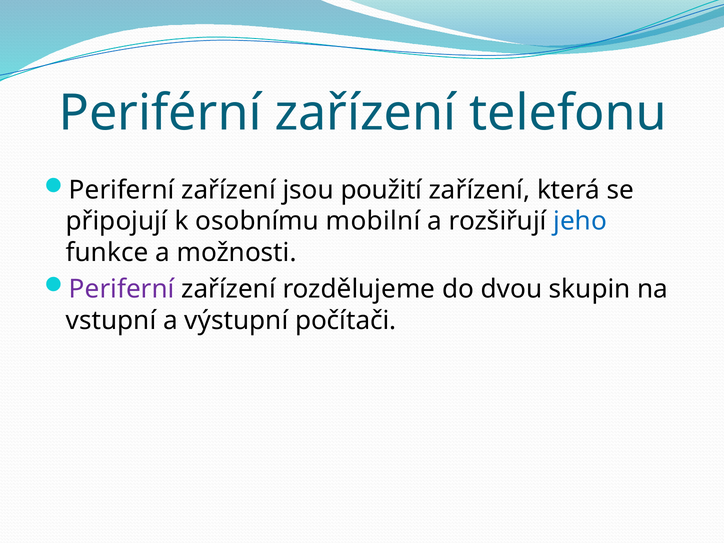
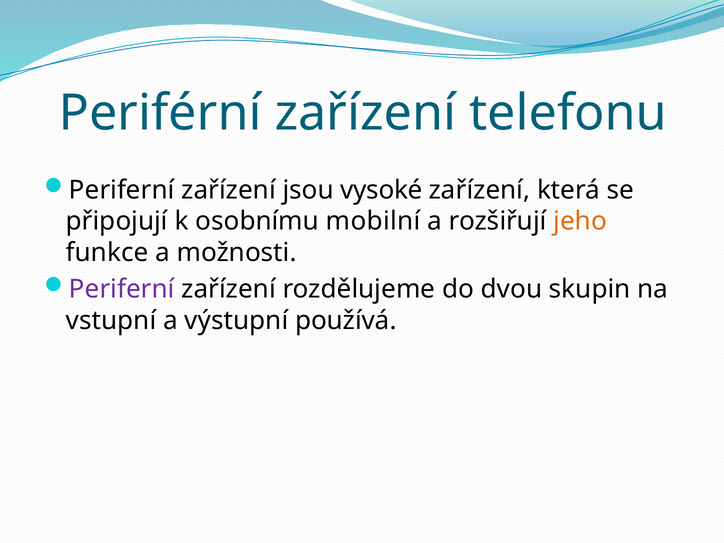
použití: použití -> vysoké (381, 190)
jeho colour: blue -> orange (580, 221)
počítači: počítači -> používá (346, 321)
